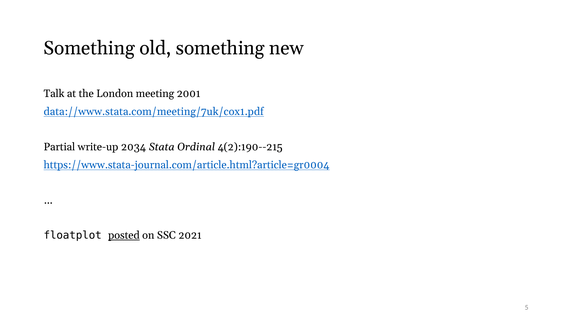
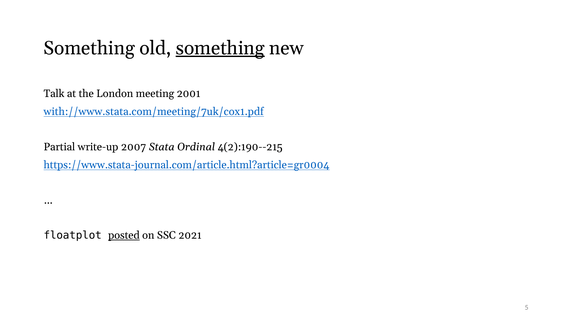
something underline: none -> present (220, 48)
data://www.stata.com/meeting/7uk/cox1.pdf: data://www.stata.com/meeting/7uk/cox1.pdf -> with://www.stata.com/meeting/7uk/cox1.pdf (154, 112)
2034: 2034 -> 2007 (133, 147)
